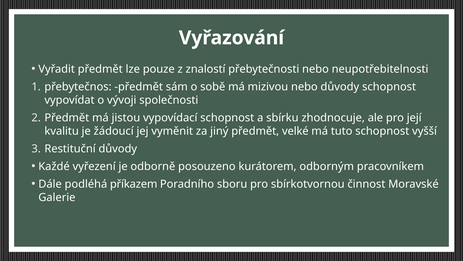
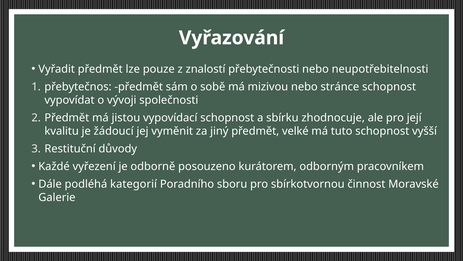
nebo důvody: důvody -> stránce (340, 87)
příkazem: příkazem -> kategorií (134, 184)
